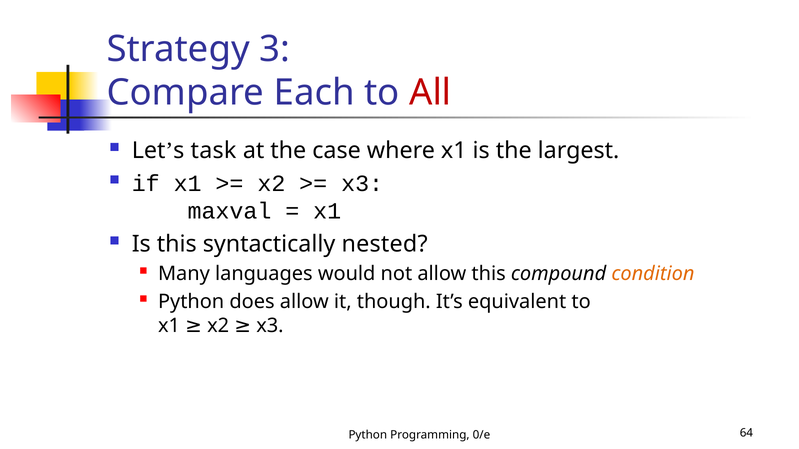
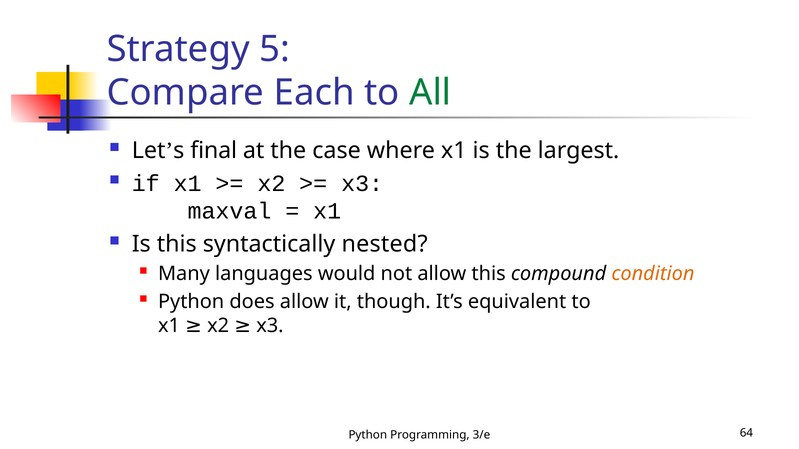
3: 3 -> 5 (275, 49)
All colour: red -> green (430, 93)
task: task -> final (214, 151)
0/e: 0/e -> 3/e (481, 435)
